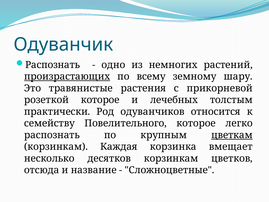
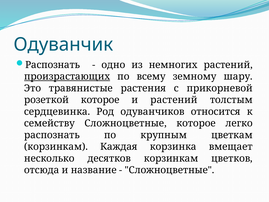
и лечебных: лечебных -> растений (174, 100)
практически: практически -> сердцевинка (57, 112)
семейству Повелительного: Повелительного -> Сложноцветные (126, 123)
цветкам underline: present -> none (232, 135)
